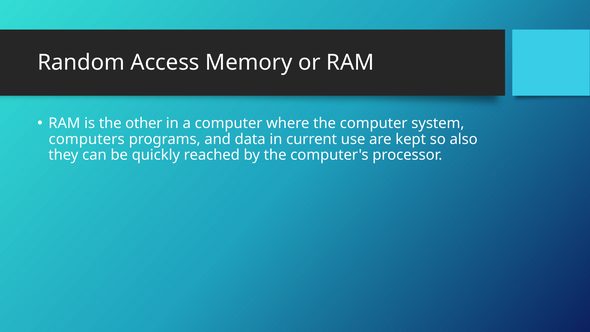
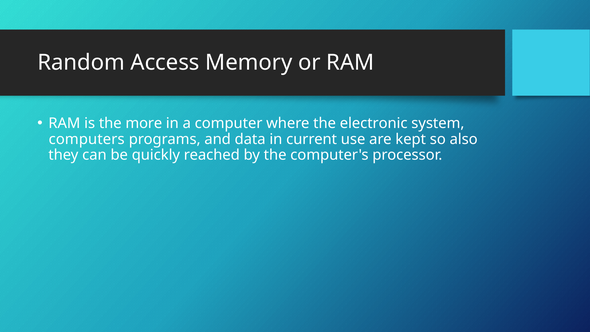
other: other -> more (144, 123)
the computer: computer -> electronic (374, 123)
